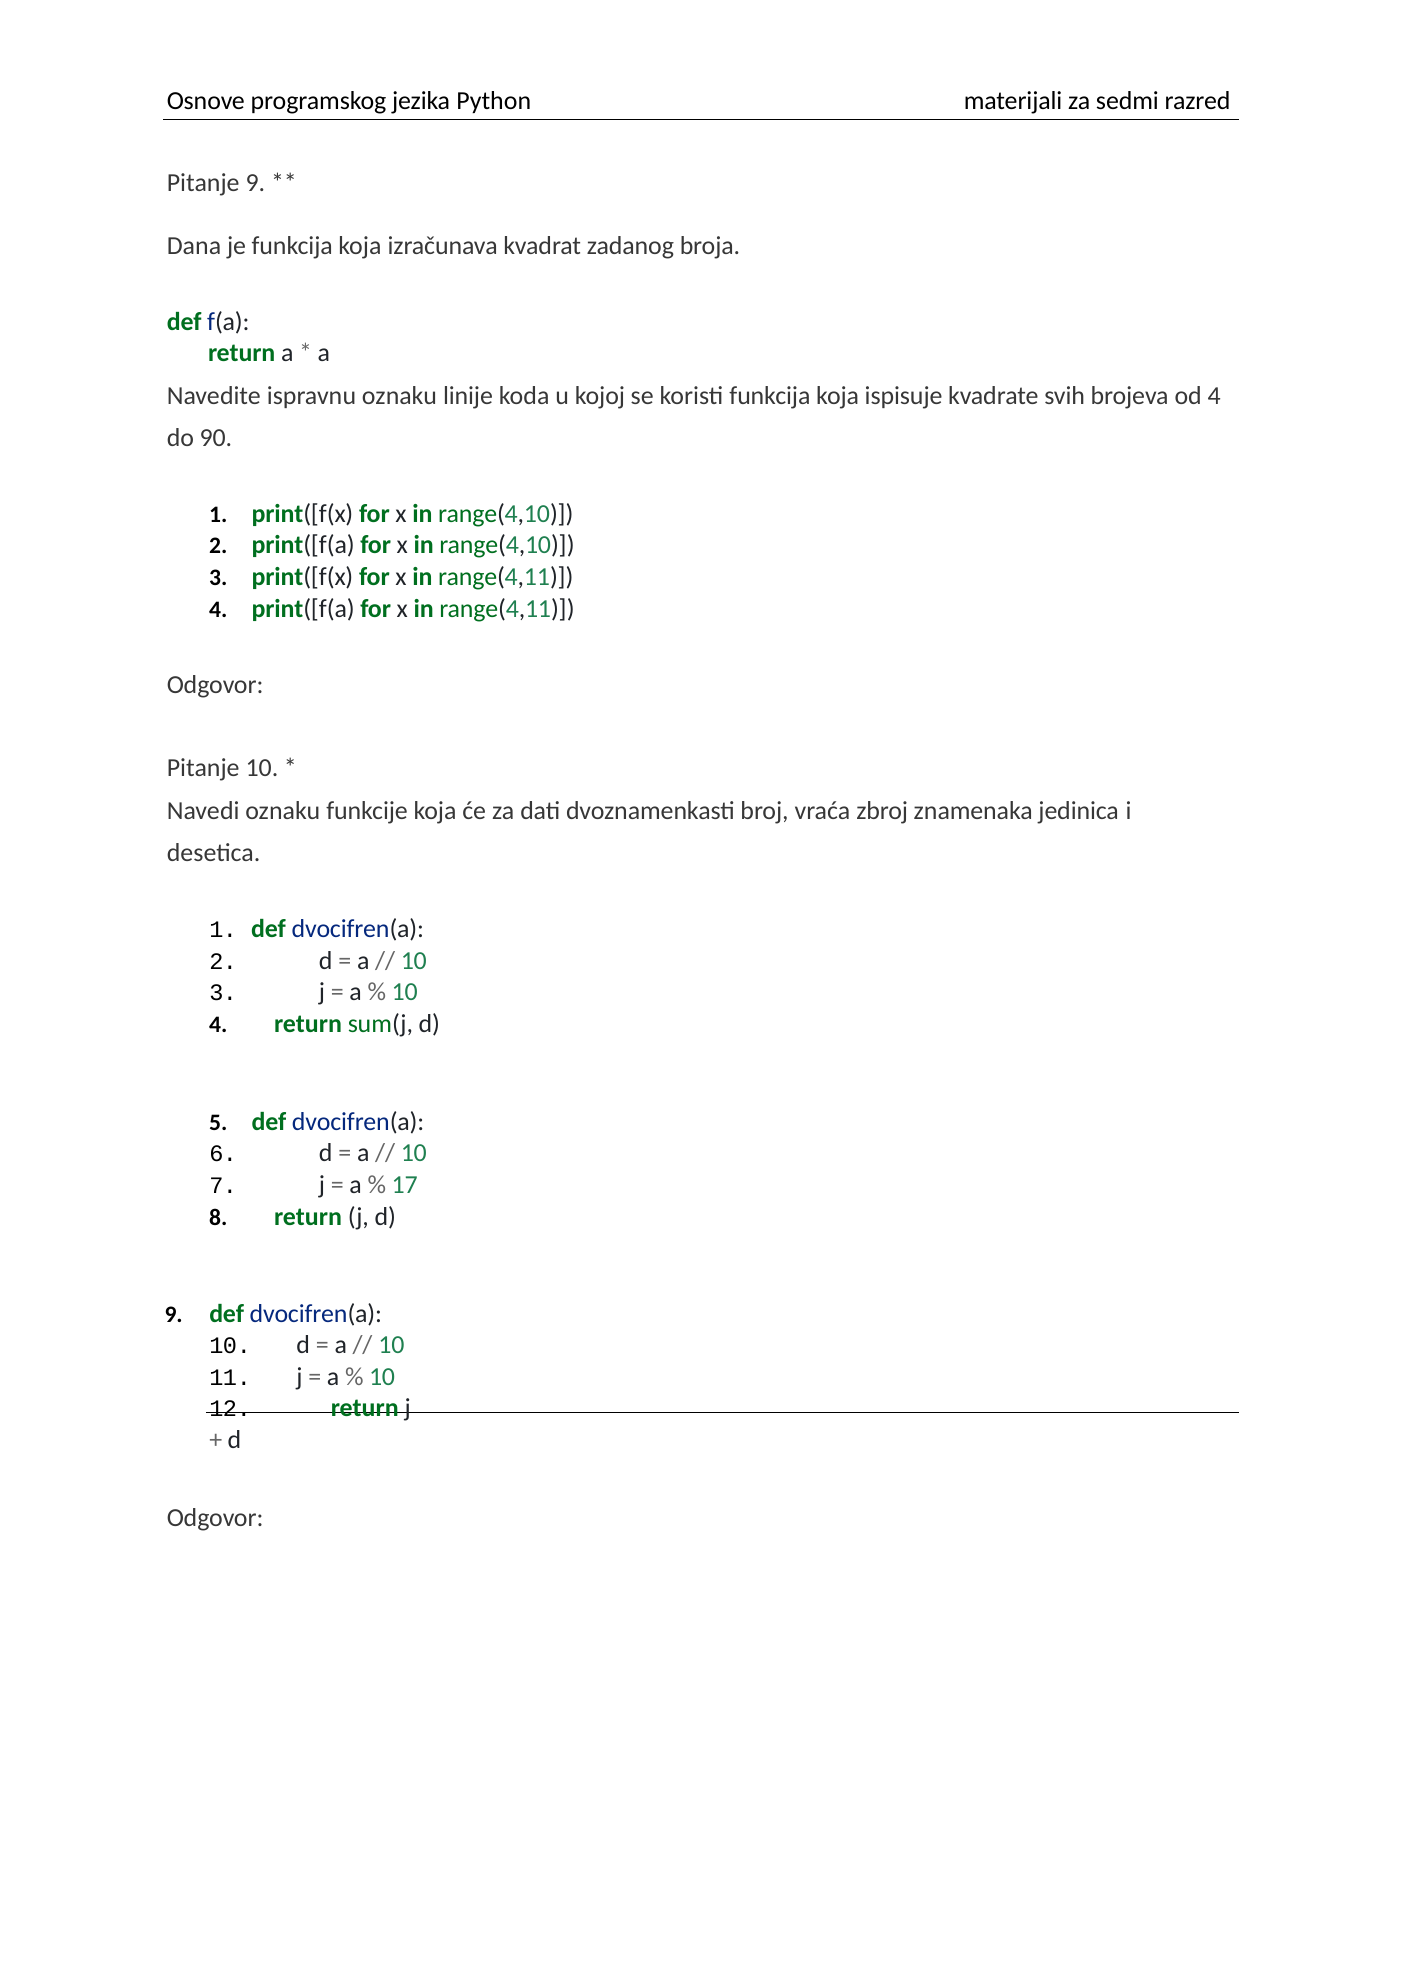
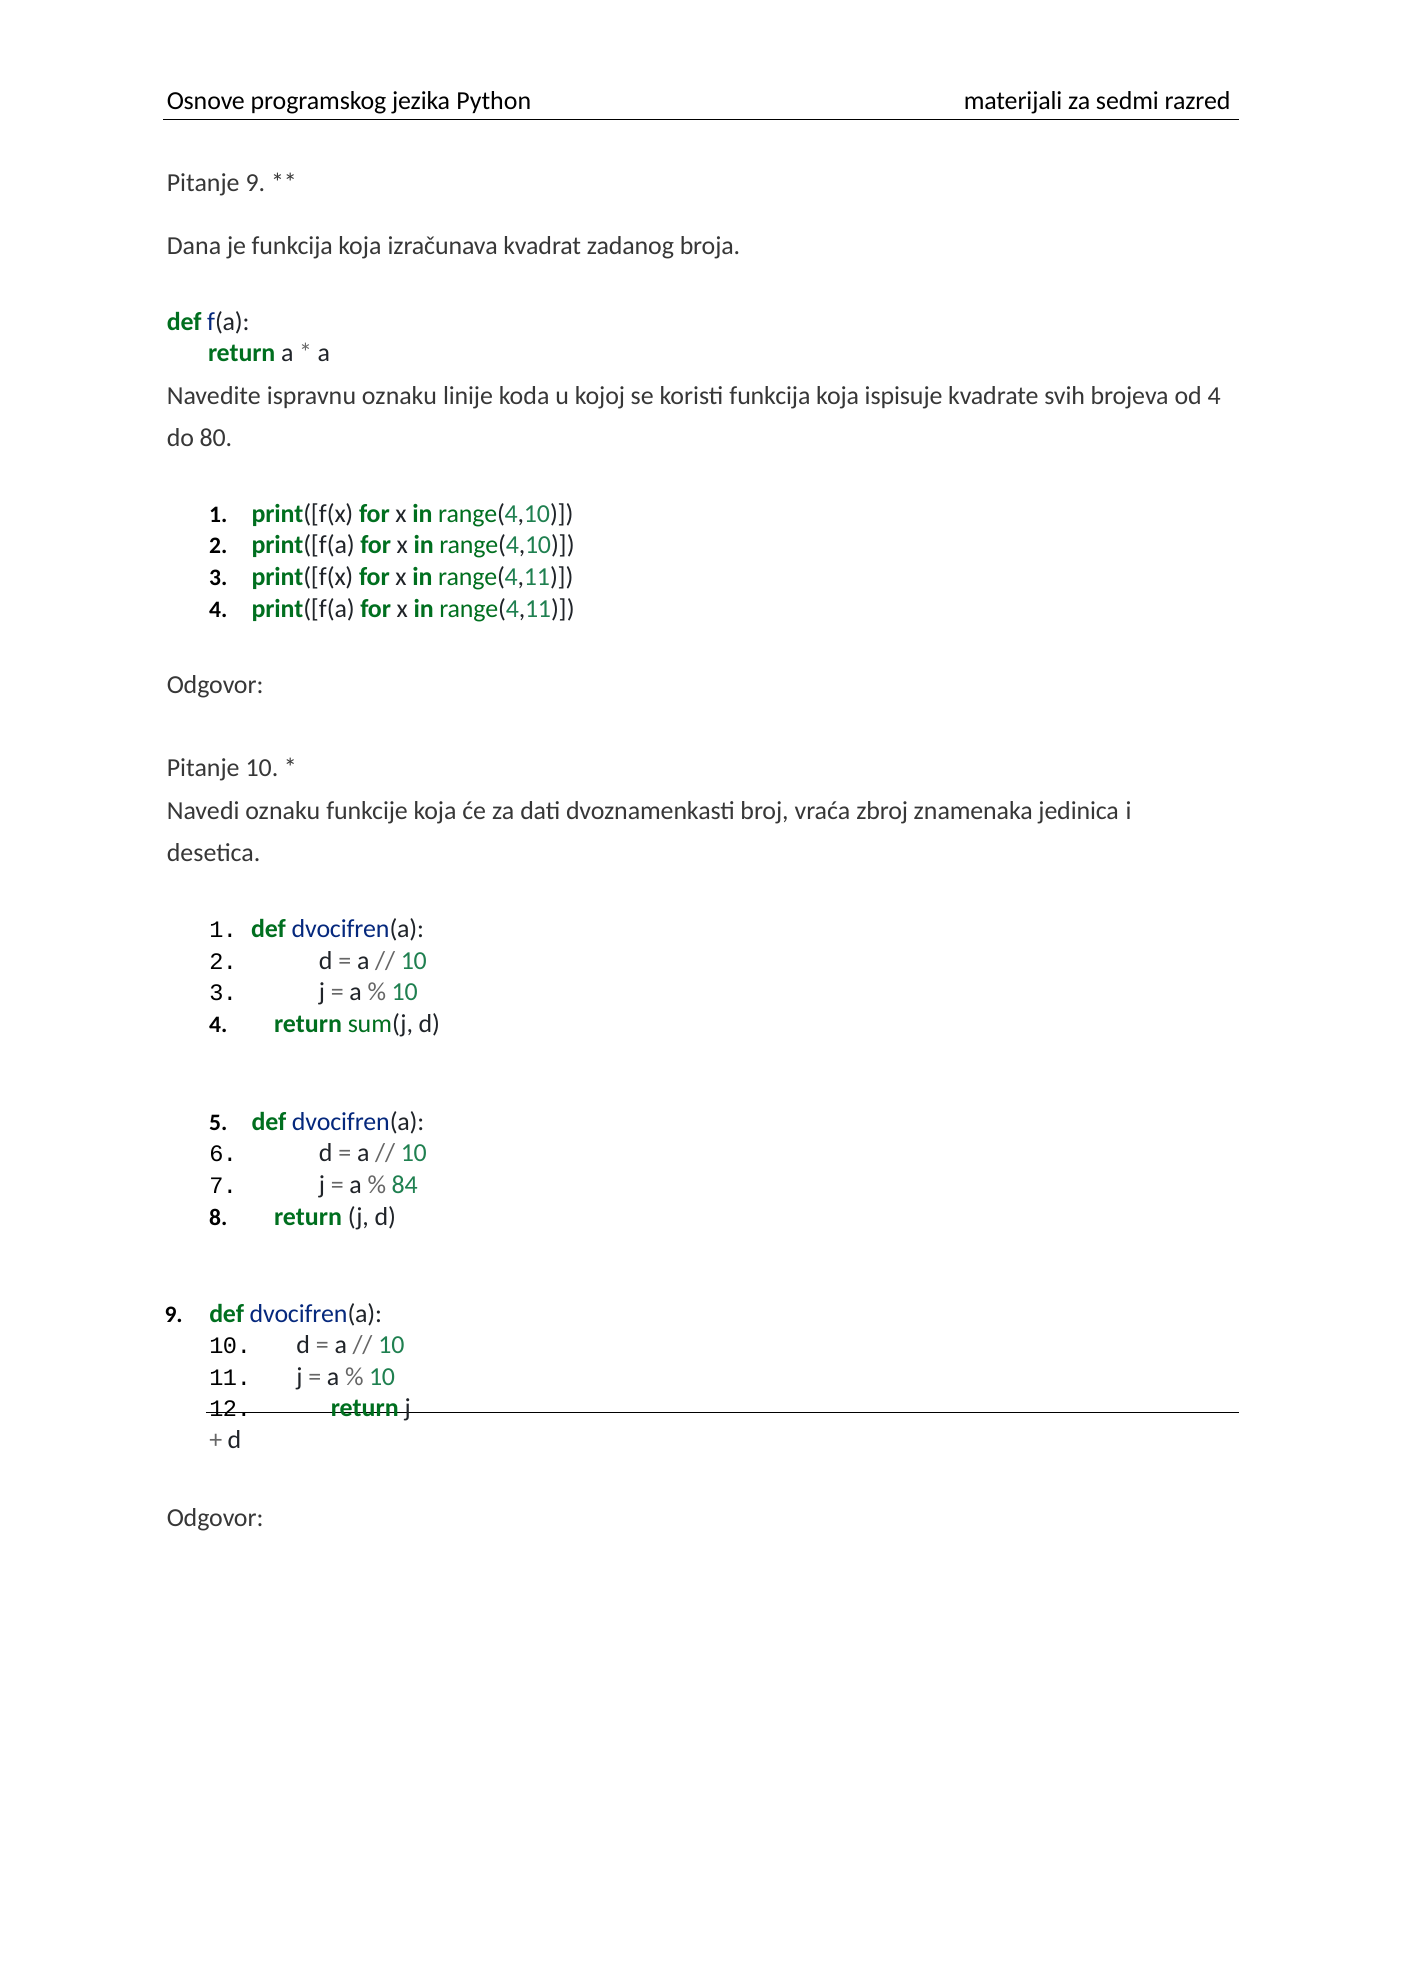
90: 90 -> 80 (216, 438)
17: 17 -> 84 (405, 1185)
